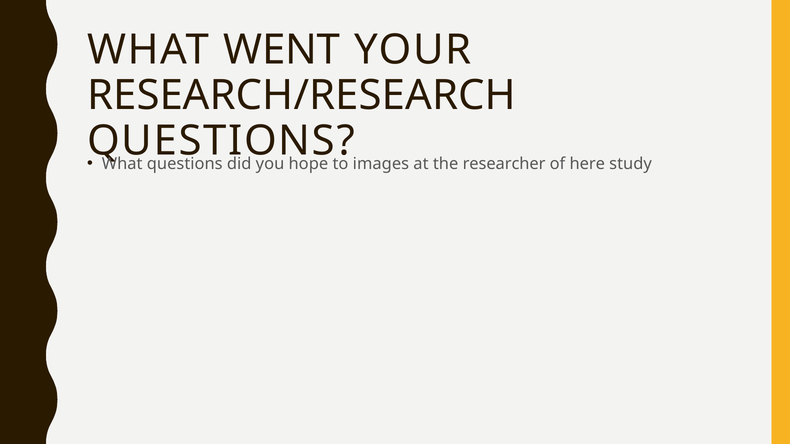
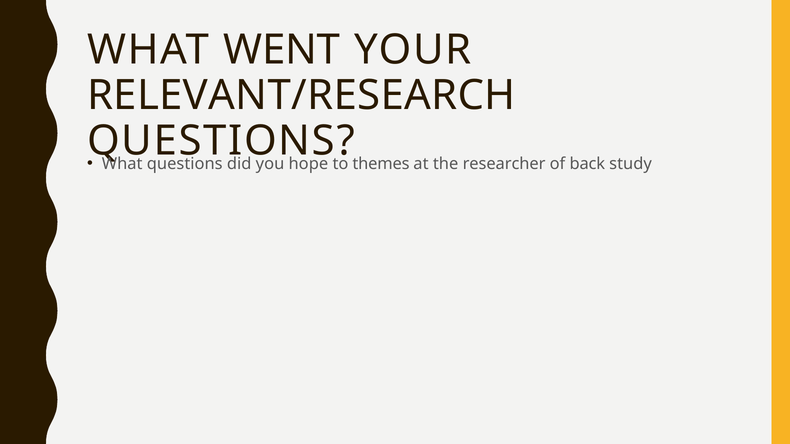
RESEARCH/RESEARCH: RESEARCH/RESEARCH -> RELEVANT/RESEARCH (301, 95)
images: images -> themes (381, 164)
here: here -> back (587, 164)
